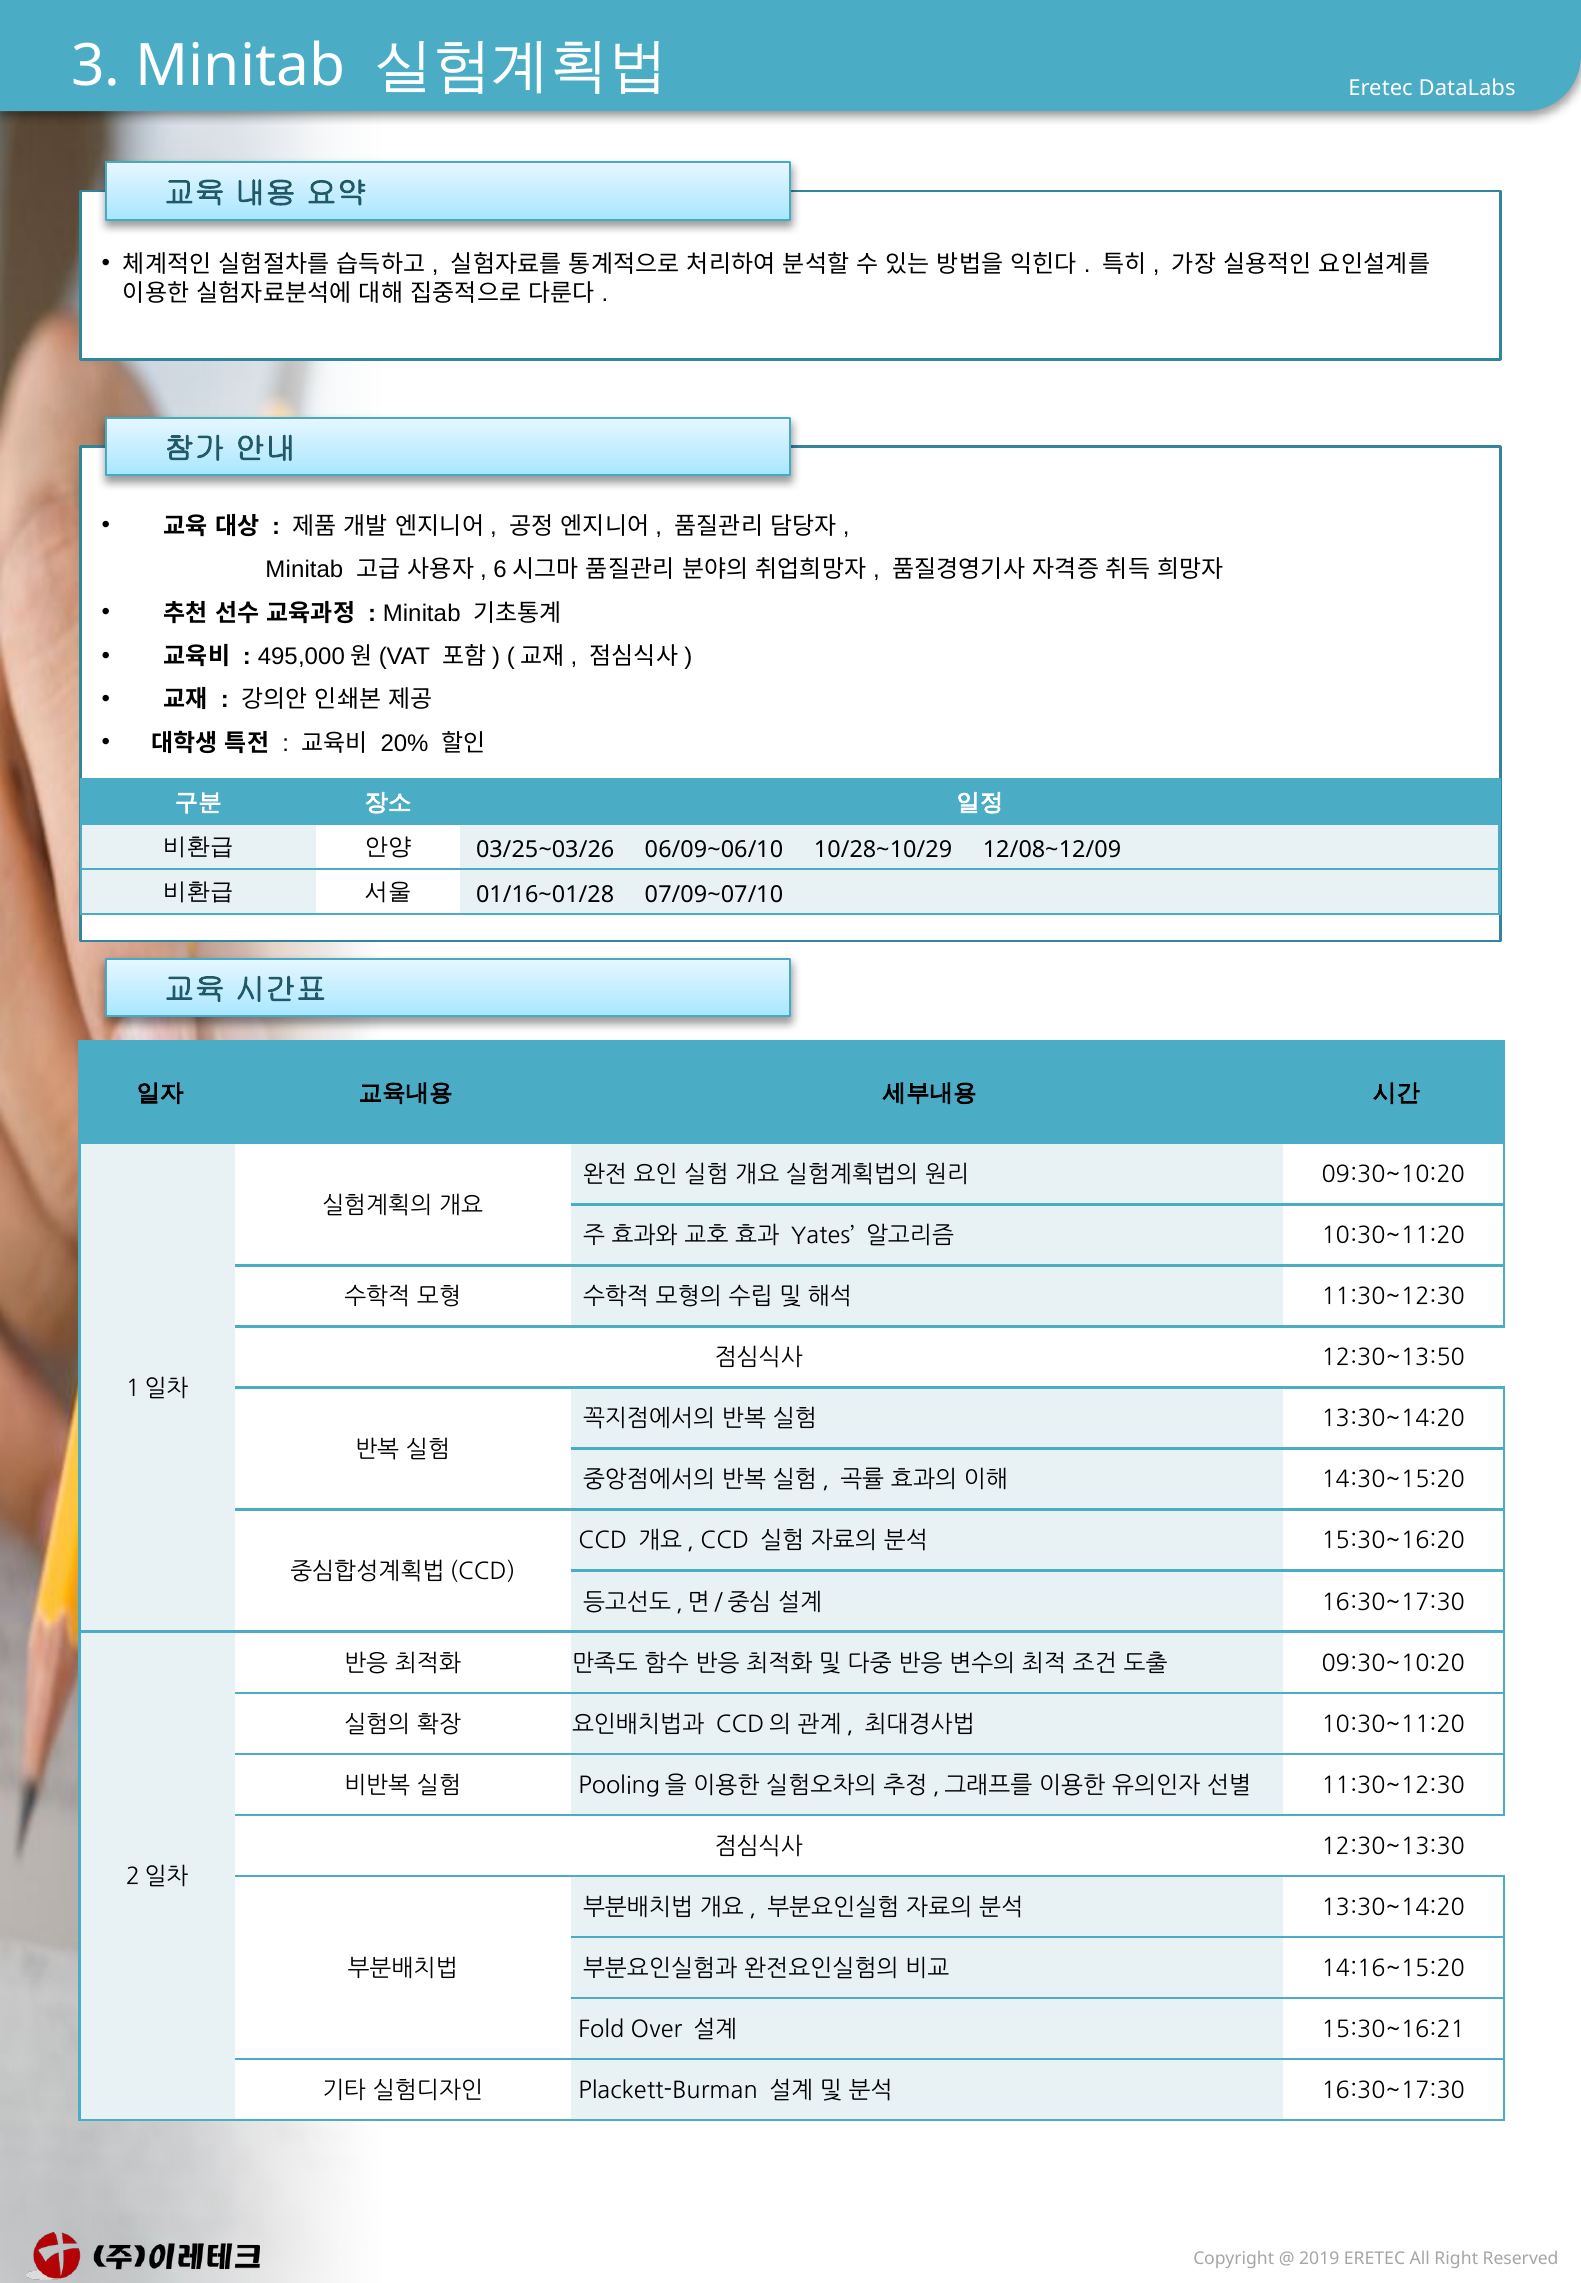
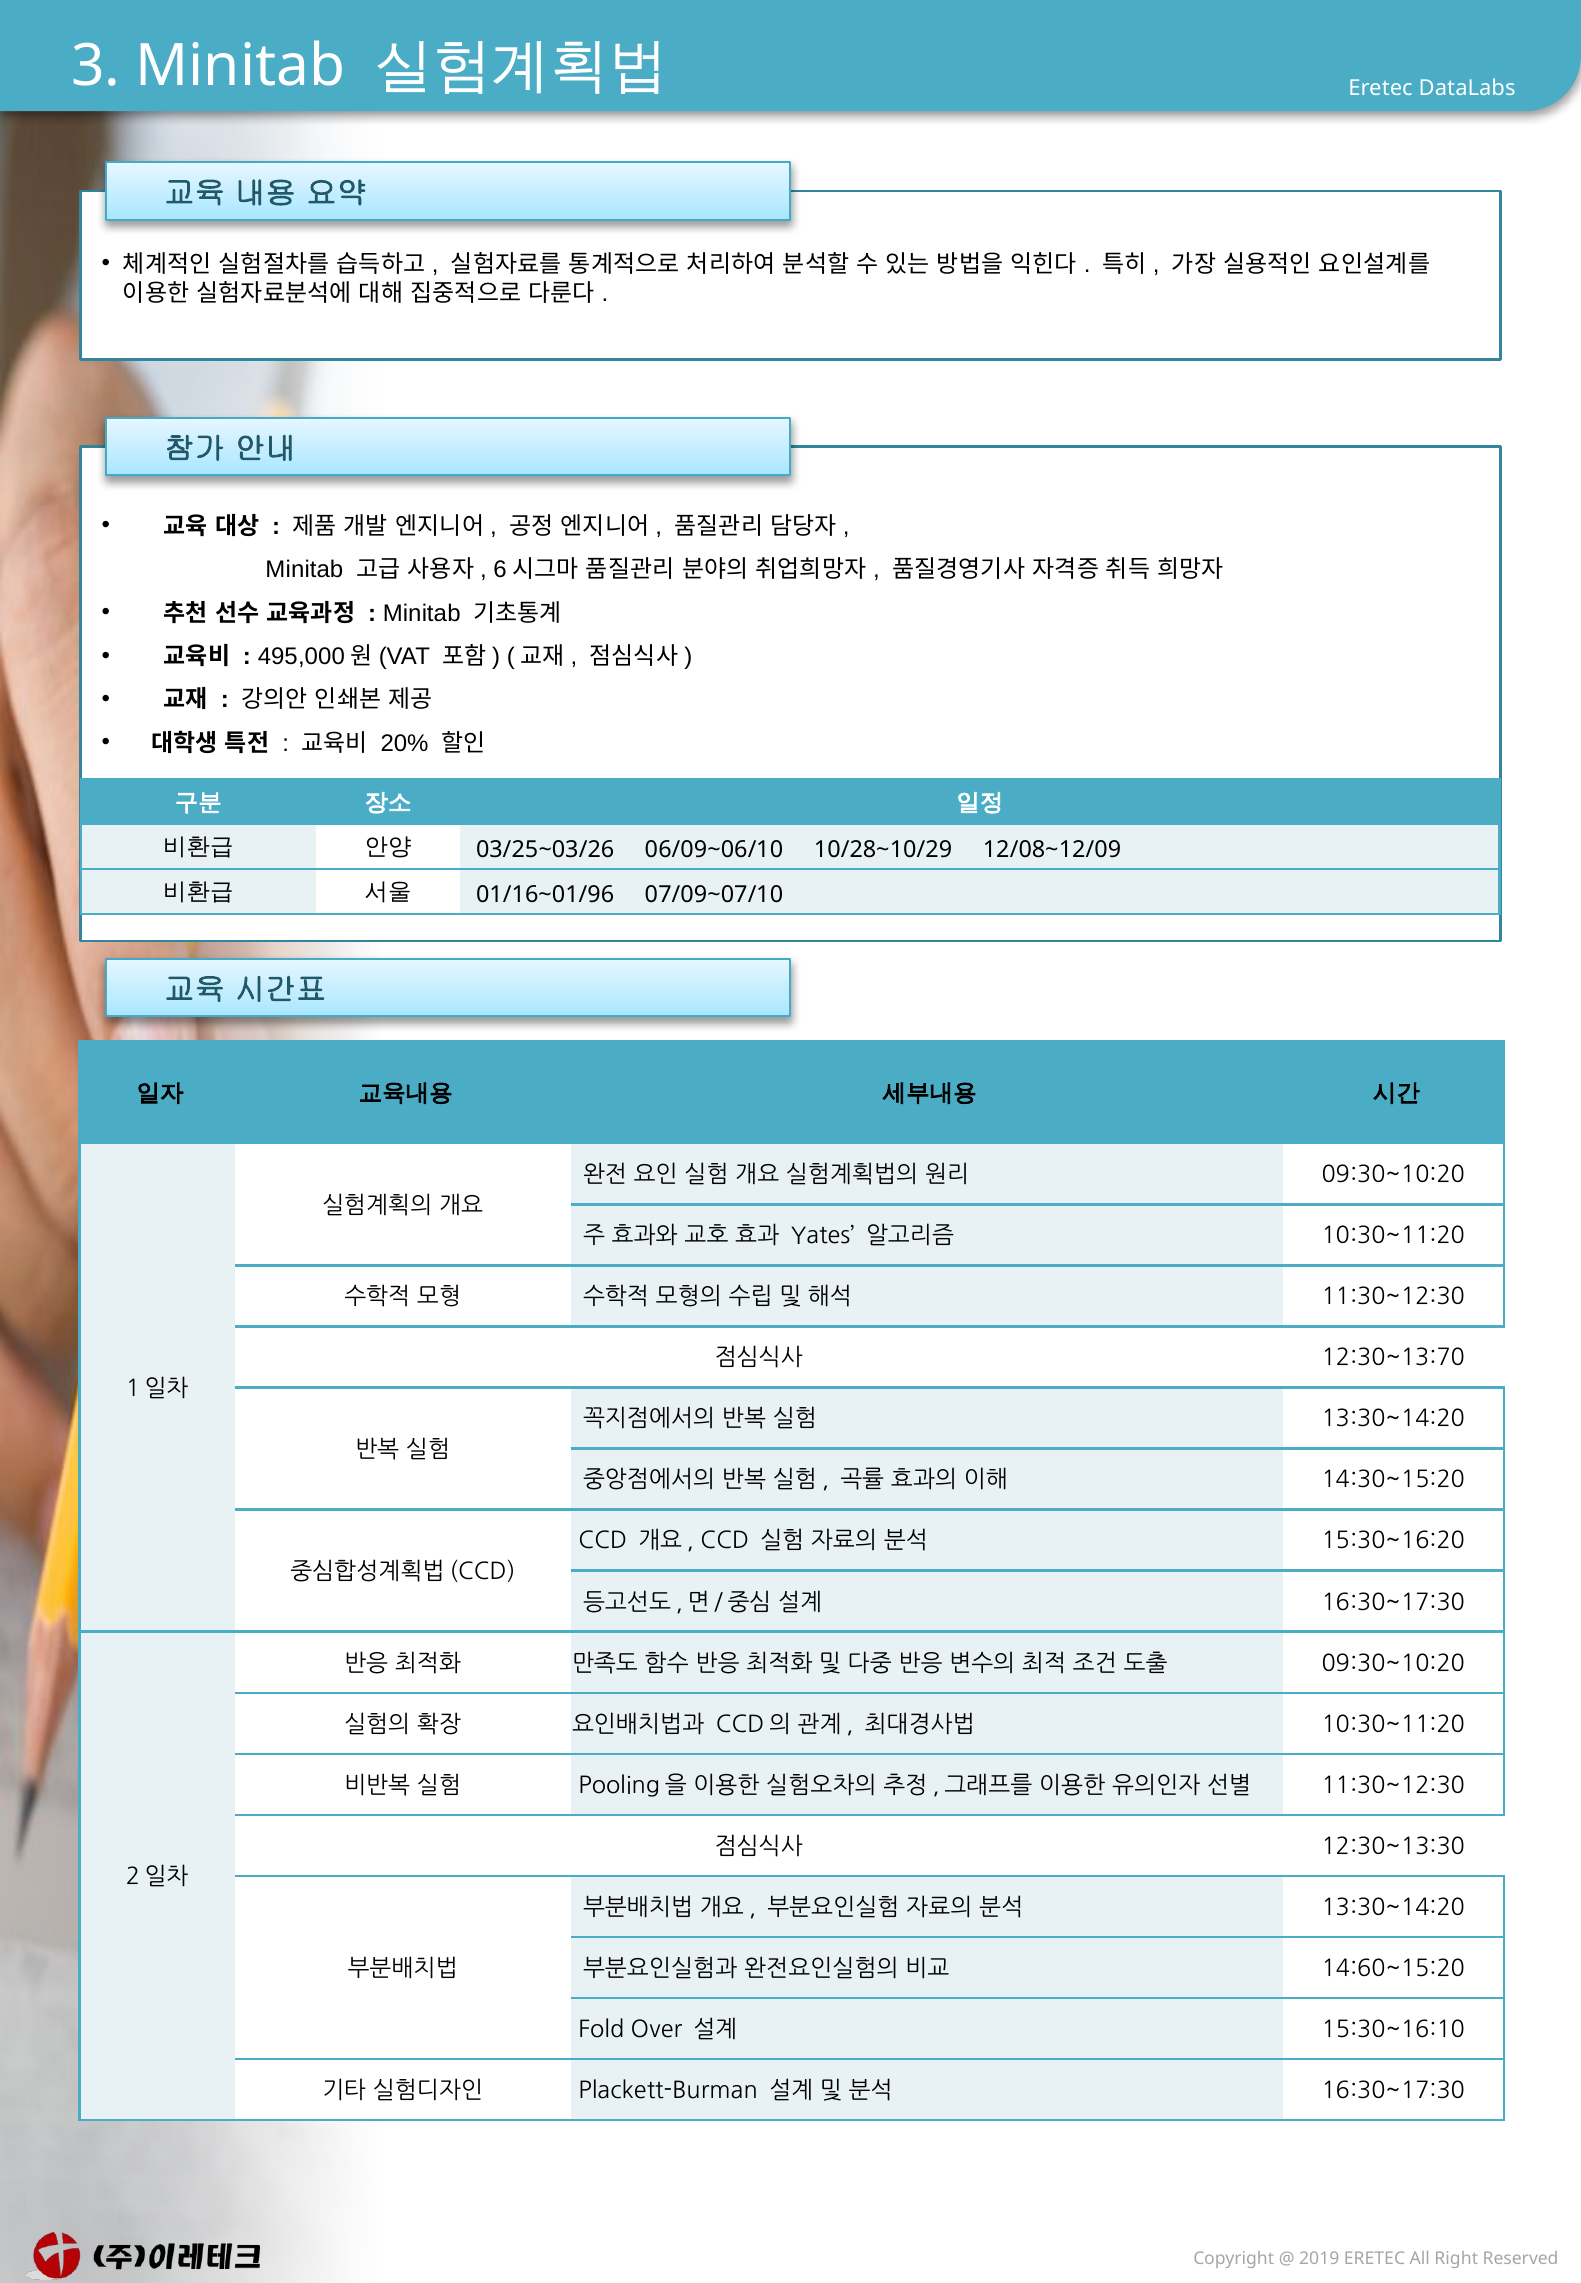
01/16~01/28: 01/16~01/28 -> 01/16~01/96 (545, 895)
12:30~13:50: 12:30~13:50 -> 12:30~13:70 (1393, 1358)
14:16~15:20: 14:16~15:20 -> 14:60~15:20 (1393, 1969)
15:30~16:21: 15:30~16:21 -> 15:30~16:10 (1393, 2030)
